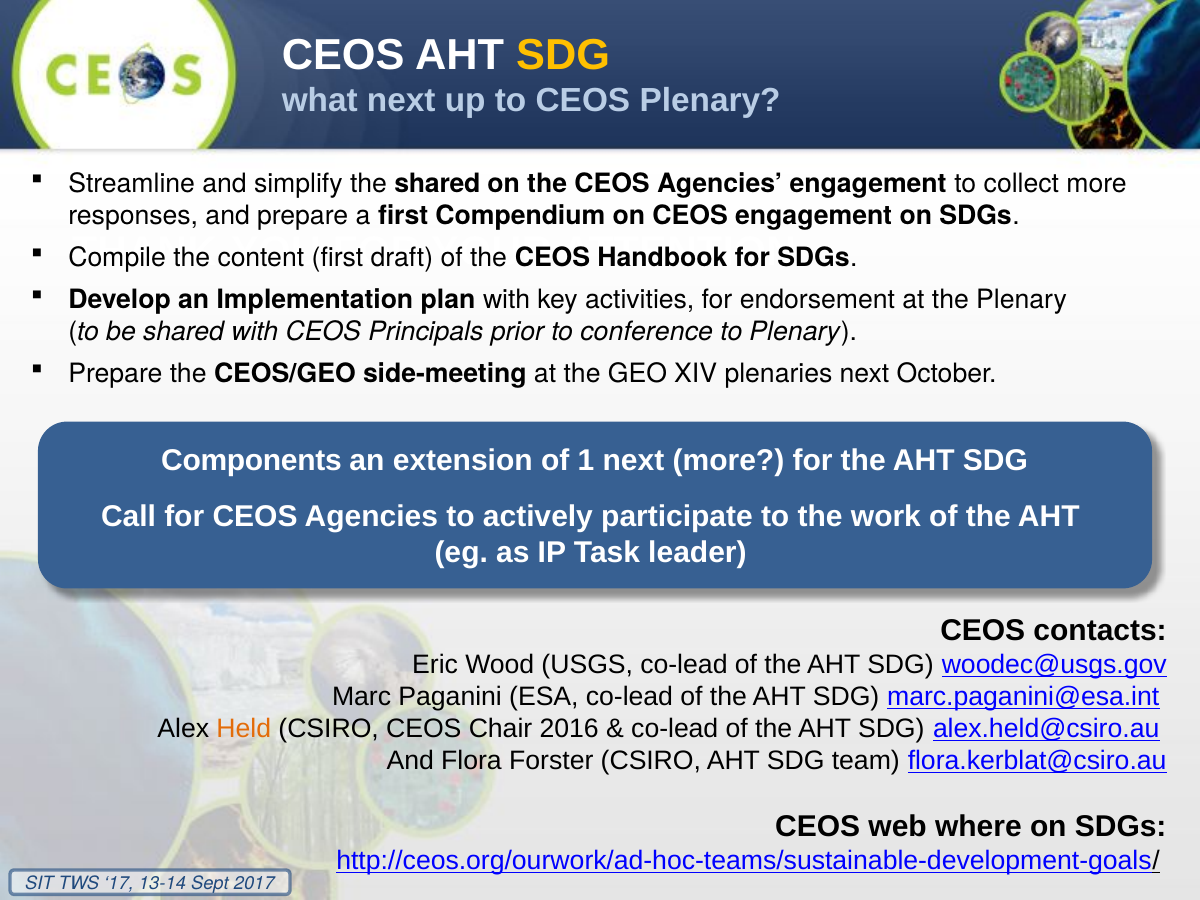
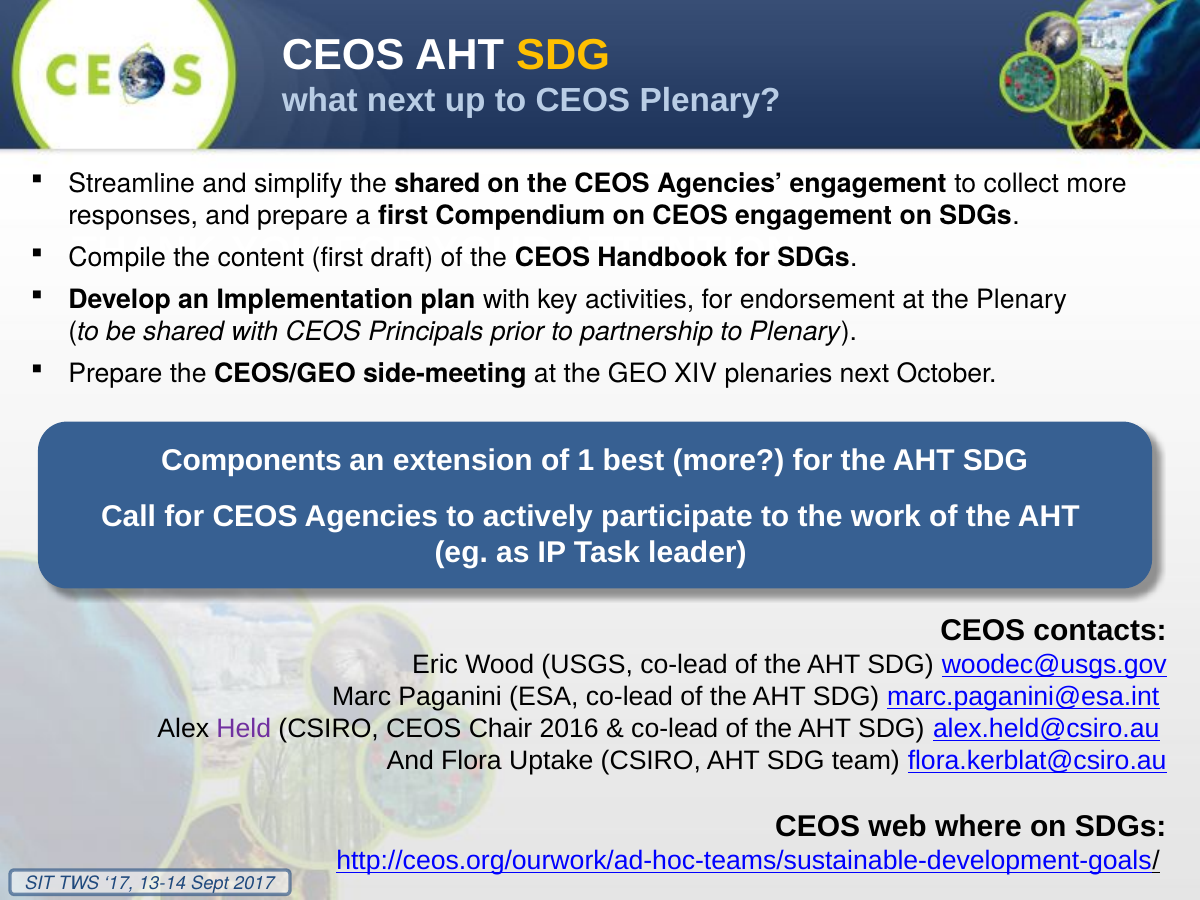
conference: conference -> partnership (647, 332)
1 next: next -> best (633, 461)
Held colour: orange -> purple (244, 729)
Forster: Forster -> Uptake (551, 761)
